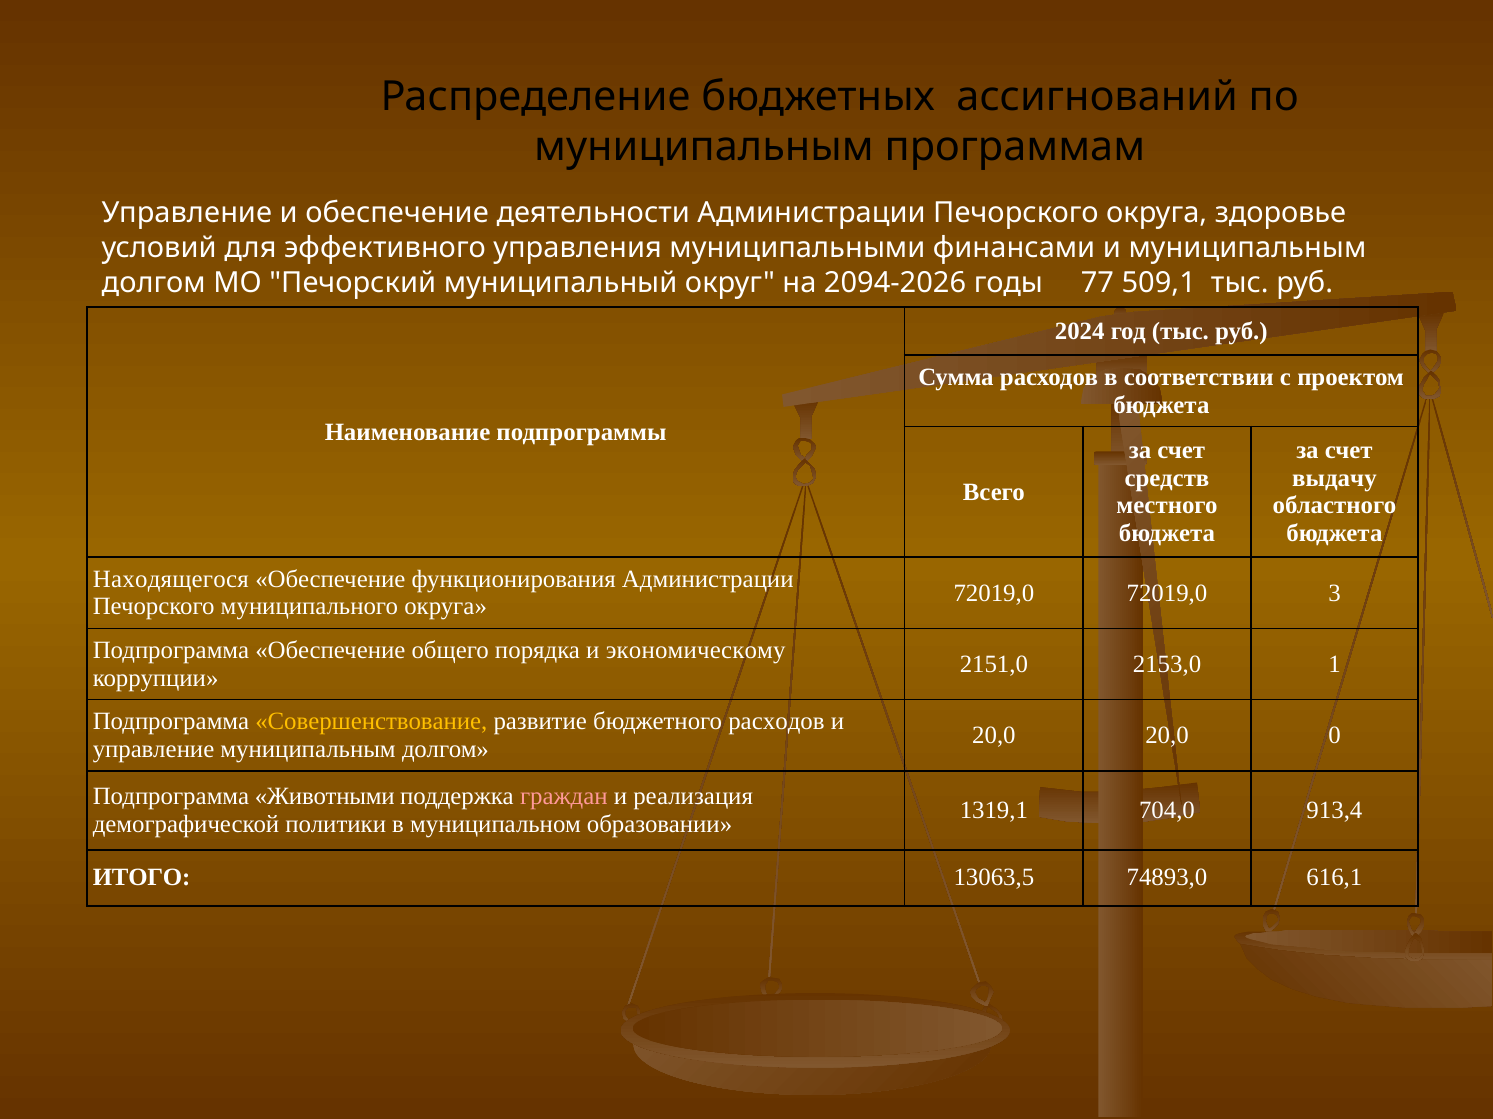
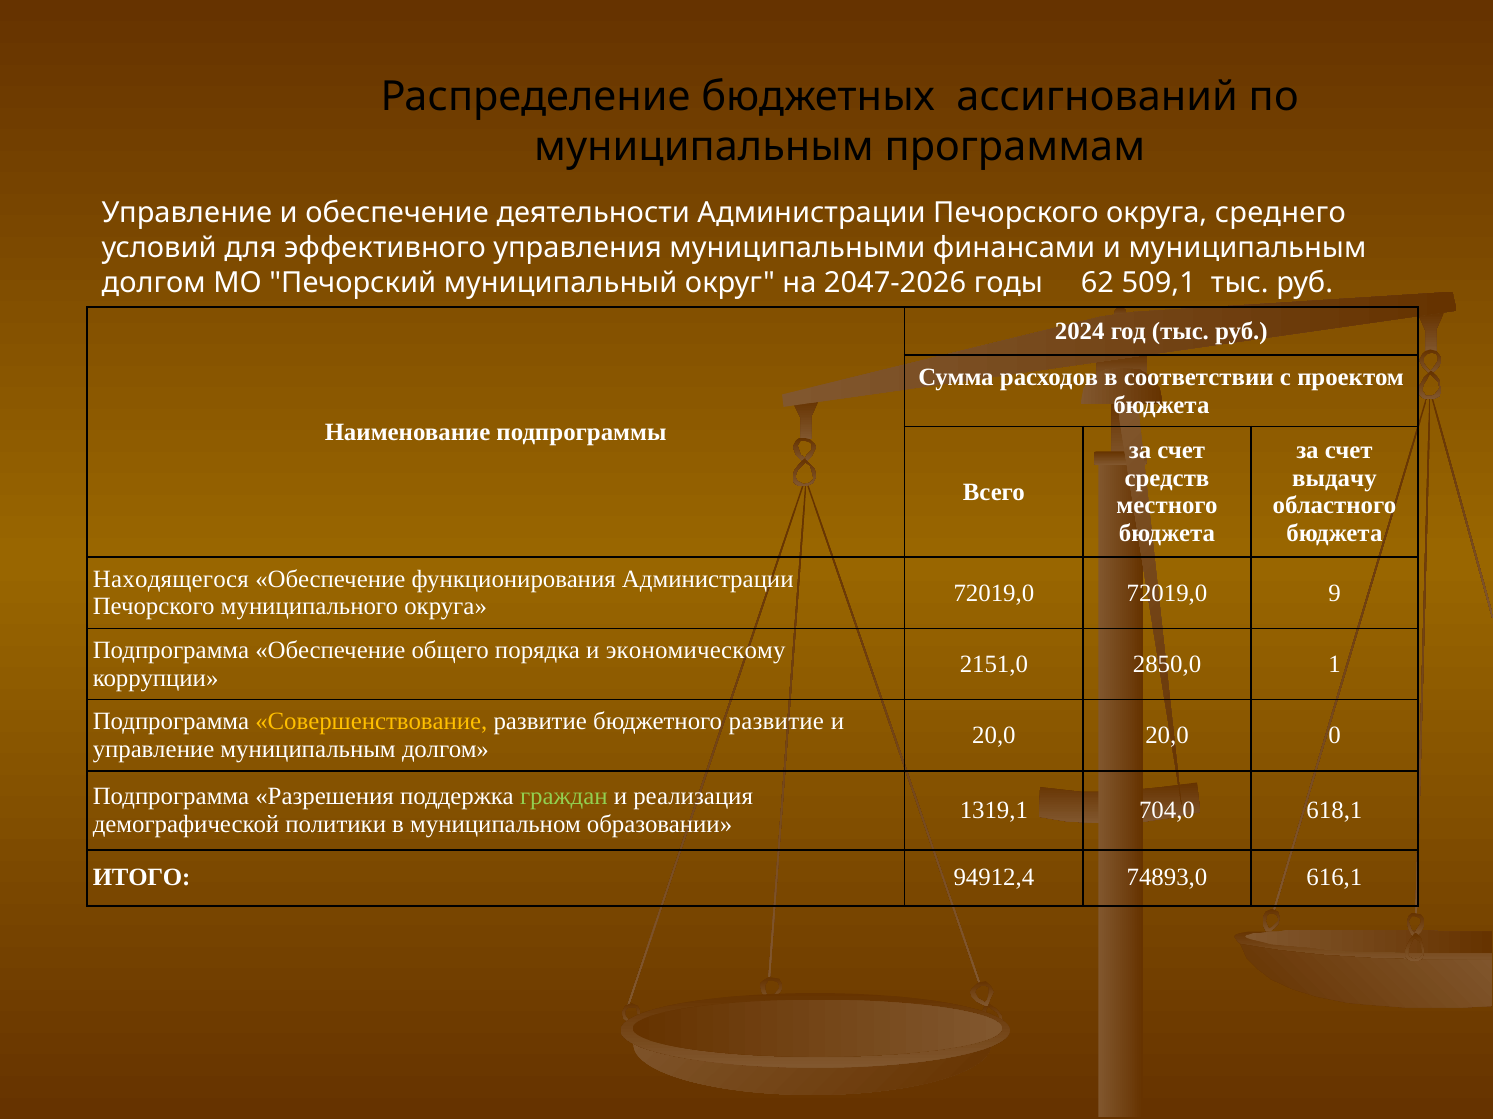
здоровье: здоровье -> среднего (1280, 213)
2094-2026: 2094-2026 -> 2047-2026 (895, 283)
77: 77 -> 62 (1097, 283)
3: 3 -> 9 (1335, 593)
2153,0: 2153,0 -> 2850,0 (1167, 665)
бюджетного расходов: расходов -> развитие (776, 722)
Животными: Животными -> Разрешения (325, 797)
граждан colour: pink -> light green (564, 797)
913,4: 913,4 -> 618,1 (1334, 811)
13063,5: 13063,5 -> 94912,4 (994, 878)
